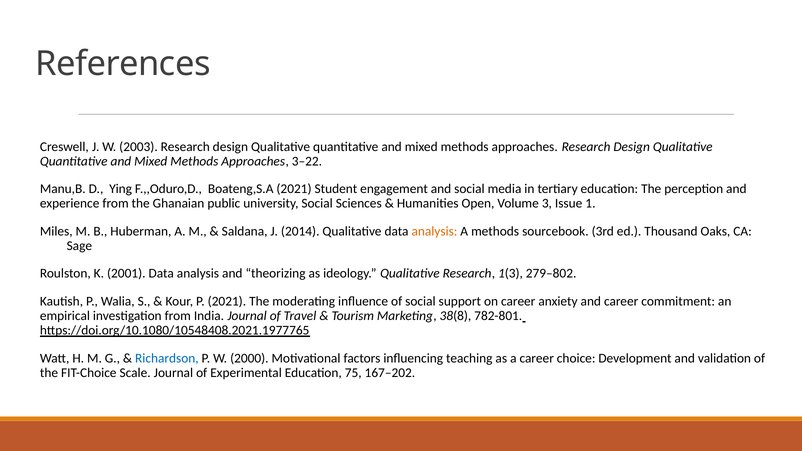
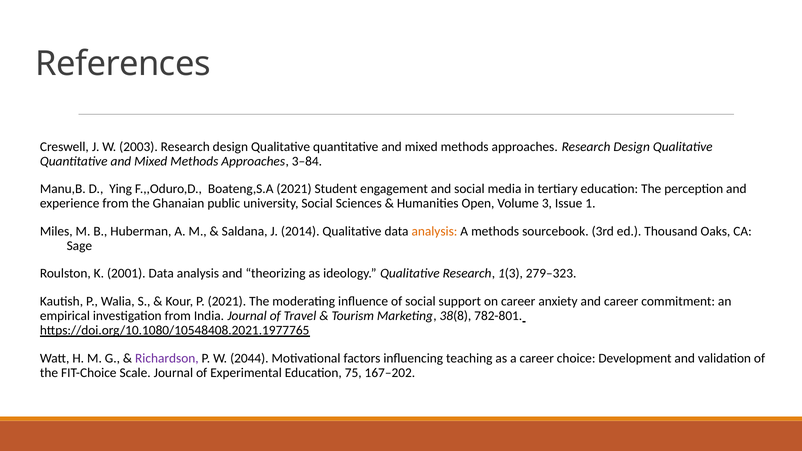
3–22: 3–22 -> 3–84 (307, 161)
279–802: 279–802 -> 279–323 (551, 274)
Richardson colour: blue -> purple (167, 358)
2000: 2000 -> 2044 (249, 358)
